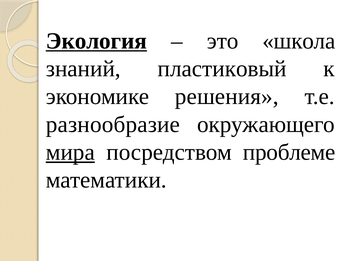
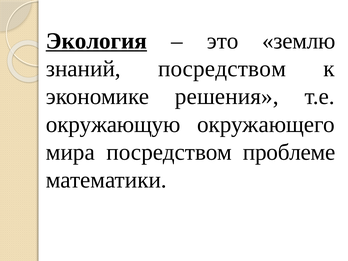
школа: школа -> землю (299, 41)
знаний пластиковый: пластиковый -> посредством (222, 69)
разнообразие: разнообразие -> окружающую (113, 124)
мира underline: present -> none (70, 152)
